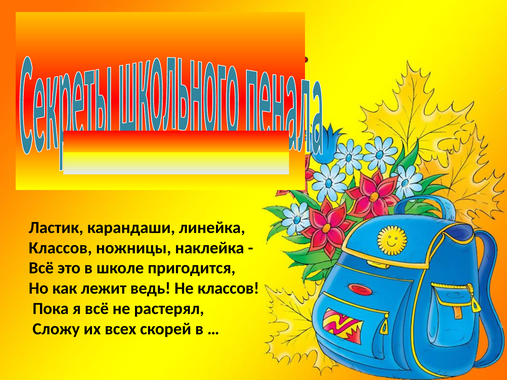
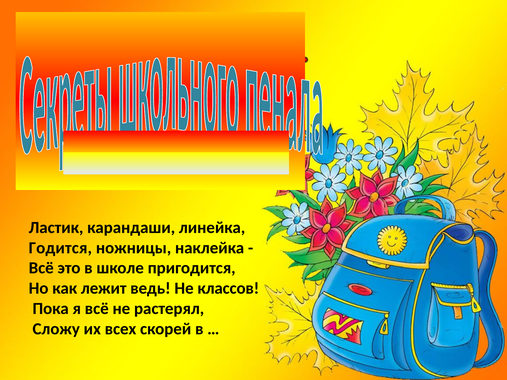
Классов: Классов -> Годится (60, 248)
